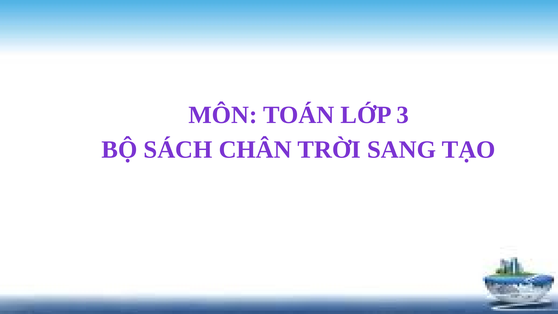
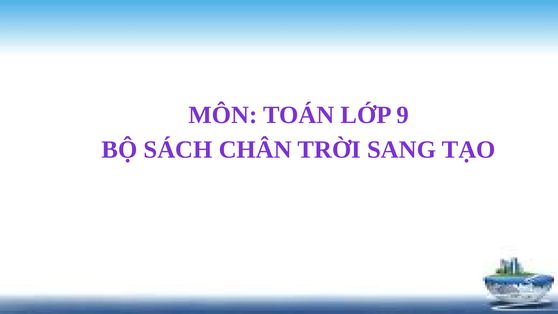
3: 3 -> 9 (403, 115)
